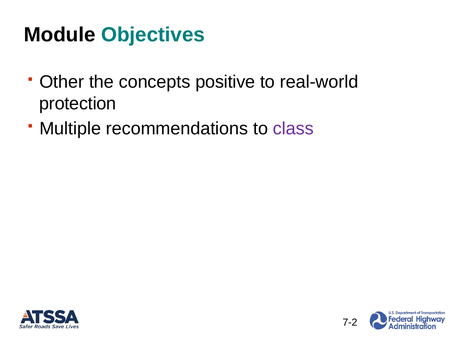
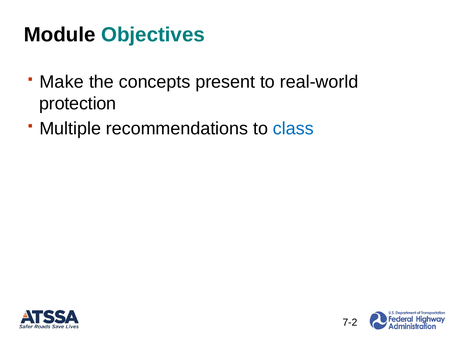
Other: Other -> Make (62, 82)
positive: positive -> present (225, 82)
class colour: purple -> blue (293, 129)
